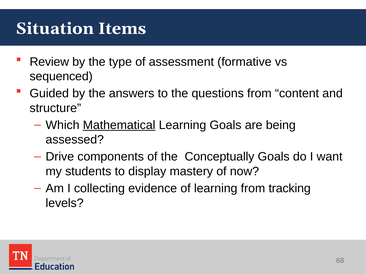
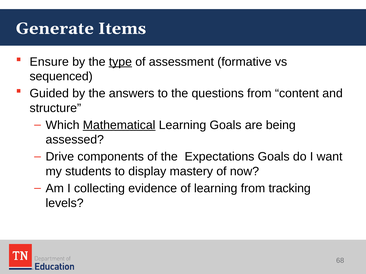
Situation: Situation -> Generate (55, 29)
Review: Review -> Ensure (49, 62)
type underline: none -> present (120, 62)
Conceptually: Conceptually -> Expectations (219, 157)
